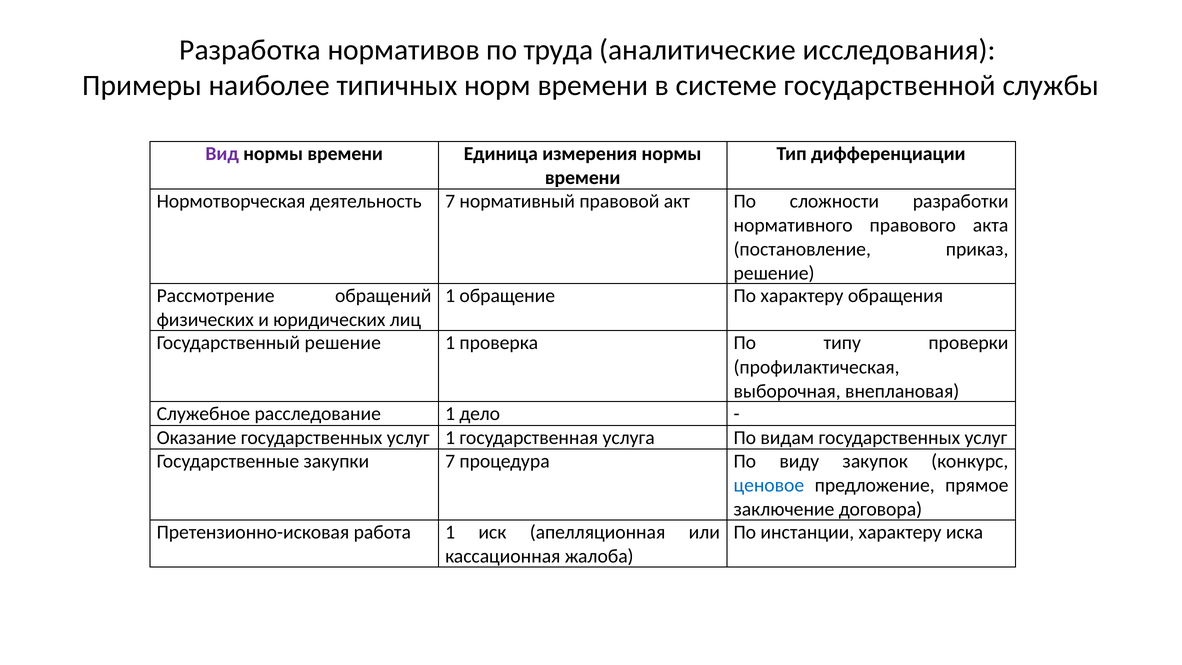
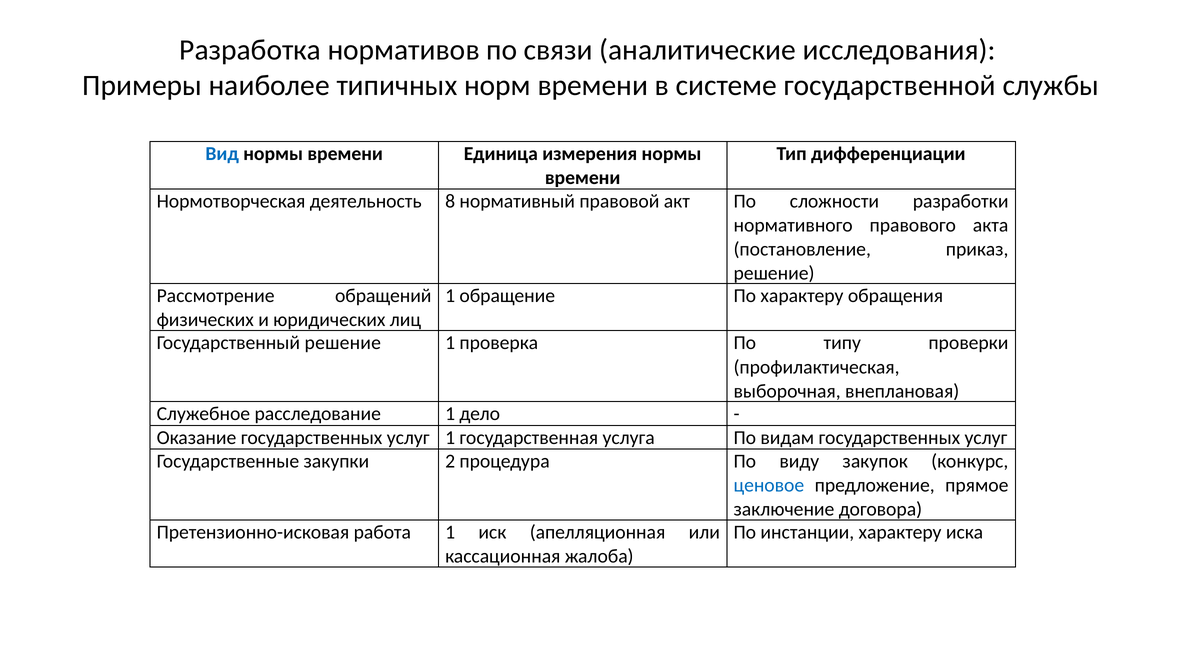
труда: труда -> связи (558, 50)
Вид colour: purple -> blue (222, 154)
деятельность 7: 7 -> 8 (450, 201)
закупки 7: 7 -> 2 (450, 461)
